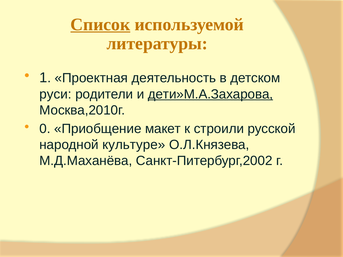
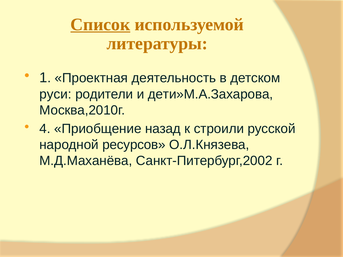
дети»М.А.Захарова underline: present -> none (211, 94)
0: 0 -> 4 (45, 129)
макет: макет -> назад (163, 129)
культуре: культуре -> ресурсов (134, 145)
